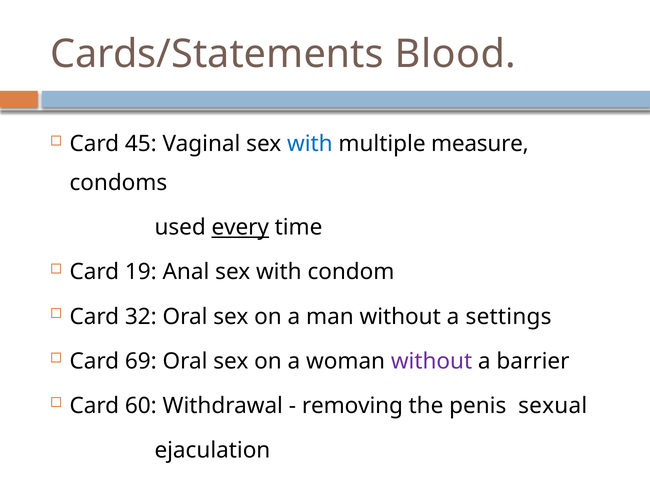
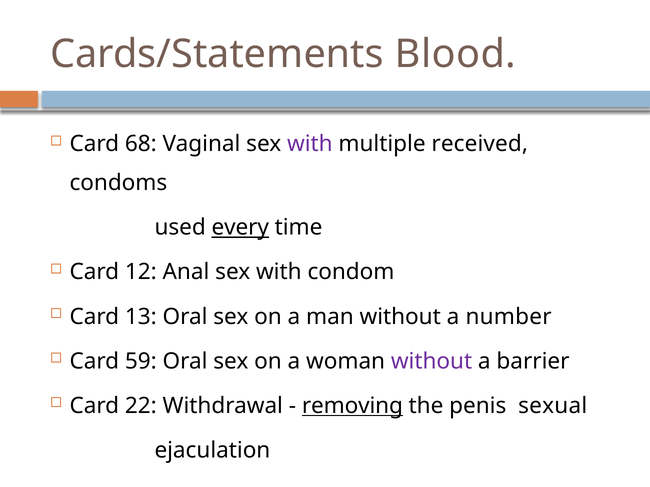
45: 45 -> 68 (141, 144)
with colour: blue -> purple (310, 144)
measure: measure -> received (480, 144)
19: 19 -> 12 (141, 272)
32: 32 -> 13 (141, 317)
settings: settings -> number (509, 317)
69: 69 -> 59 (141, 362)
60: 60 -> 22 (141, 406)
removing underline: none -> present (352, 406)
